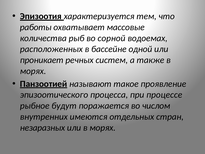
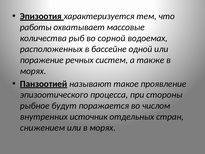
проникает: проникает -> поражение (42, 60)
процессе: процессе -> стороны (164, 95)
имеются: имеются -> источник (89, 117)
незаразных: незаразных -> снижением (42, 127)
